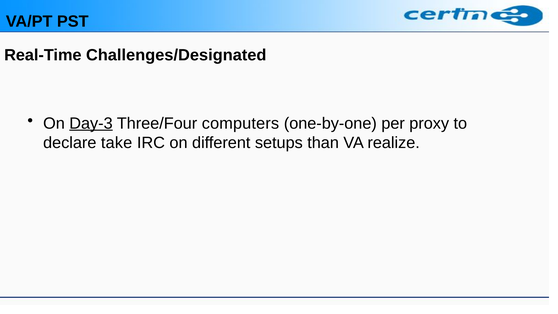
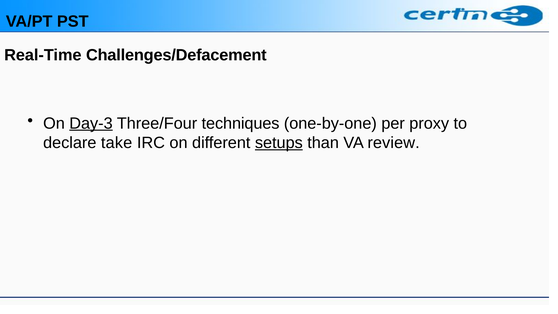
Challenges/Designated: Challenges/Designated -> Challenges/Defacement (176, 55)
computers: computers -> techniques (241, 123)
setups underline: none -> present (279, 143)
realize: realize -> review (394, 143)
